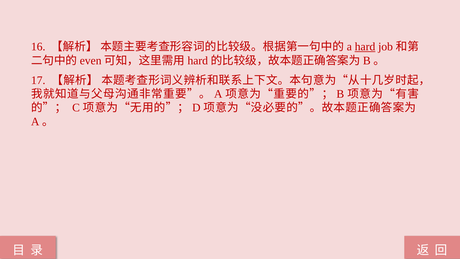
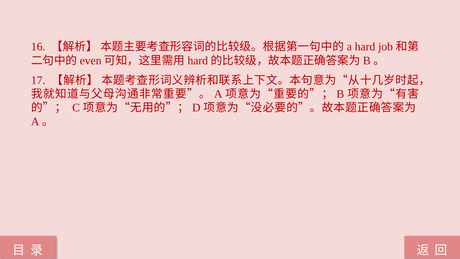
hard underline: present -> none (365, 47)
